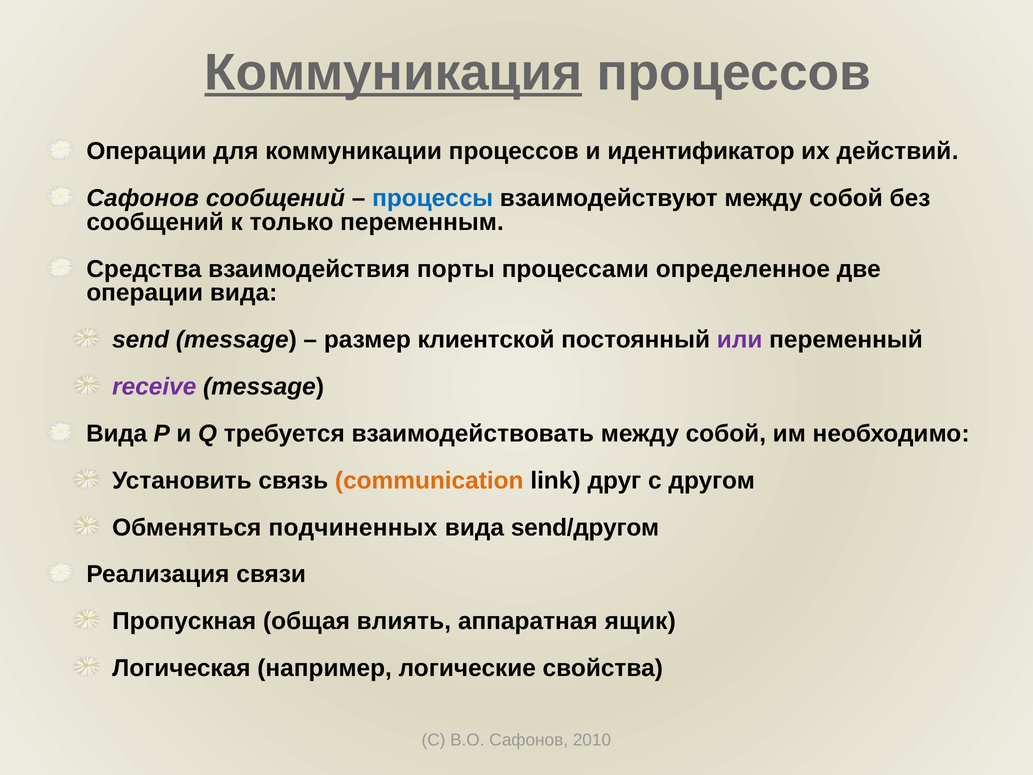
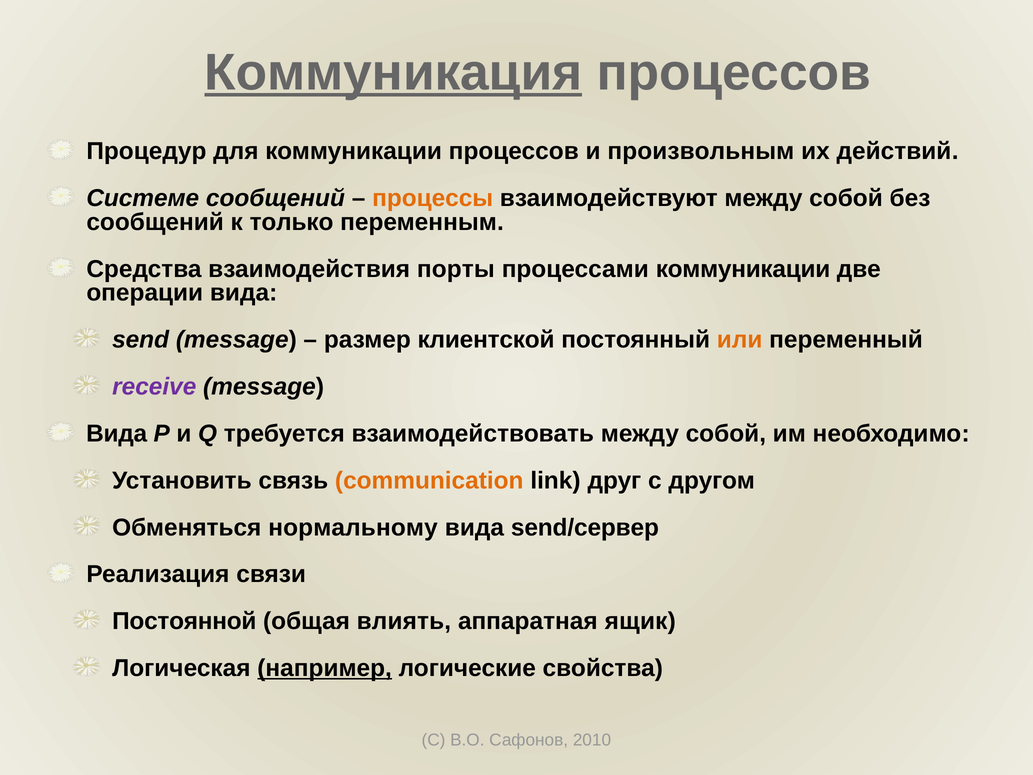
Операции: Операции -> Процедур (146, 151)
идентификатор: идентификатор -> произвольным (701, 151)
Сафонов: Сафонов -> Системе (143, 198)
процессы colour: blue -> orange (433, 198)
процессами определенное: определенное -> коммуникации (743, 269)
или colour: purple -> orange (740, 340)
подчиненных: подчиненных -> нормальному (353, 527)
send/другом: send/другом -> send/сервер (585, 527)
Пропускная: Пропускная -> Постоянной (184, 621)
например underline: none -> present (325, 668)
